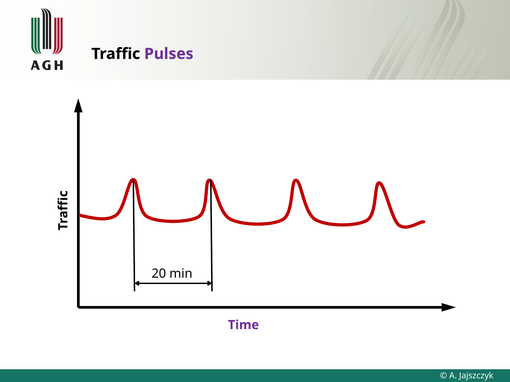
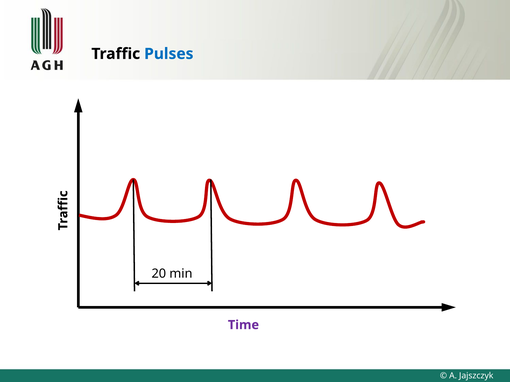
Pulses colour: purple -> blue (169, 54)
